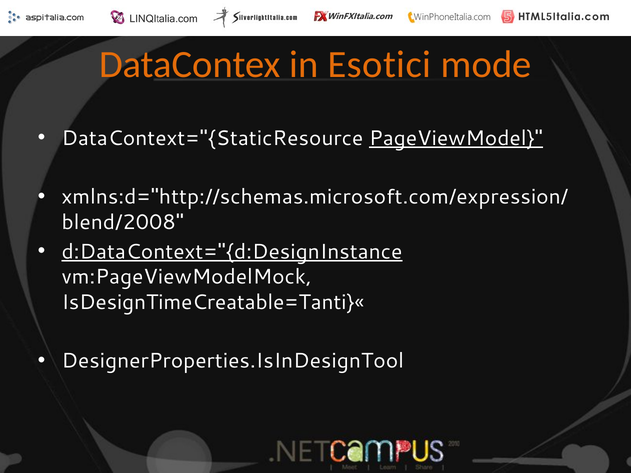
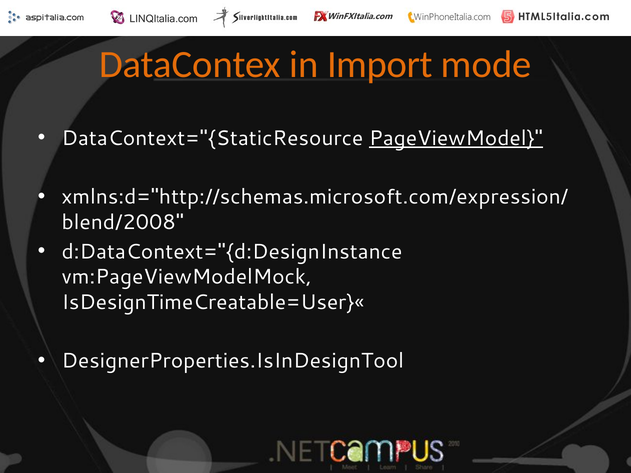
Esotici: Esotici -> Import (380, 65)
d:DataContext="{d:DesignInstance underline: present -> none (232, 252)
IsDesignTimeCreatable=Tanti}«: IsDesignTimeCreatable=Tanti}« -> IsDesignTimeCreatable=User}« (213, 302)
